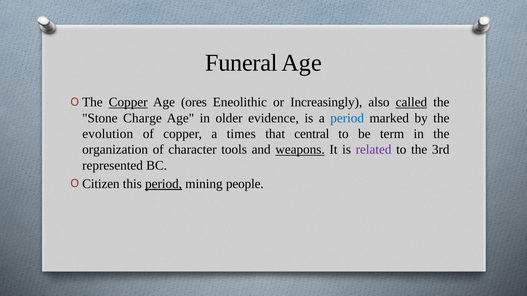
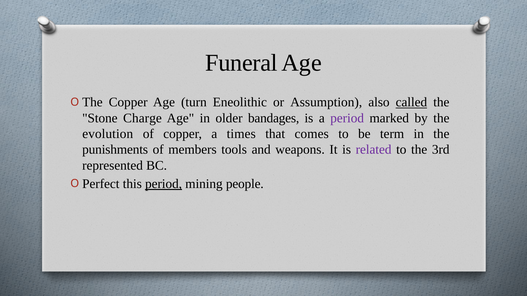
Copper underline: present -> none (128, 102)
ores: ores -> turn (194, 102)
Increasingly: Increasingly -> Assumption (326, 102)
evidence: evidence -> bandages (274, 118)
period colour: blue -> purple (347, 118)
central: central -> comes (312, 134)
organization: organization -> punishments (115, 150)
character: character -> members (193, 150)
weapons underline: present -> none (300, 150)
Citizen: Citizen -> Perfect (101, 184)
